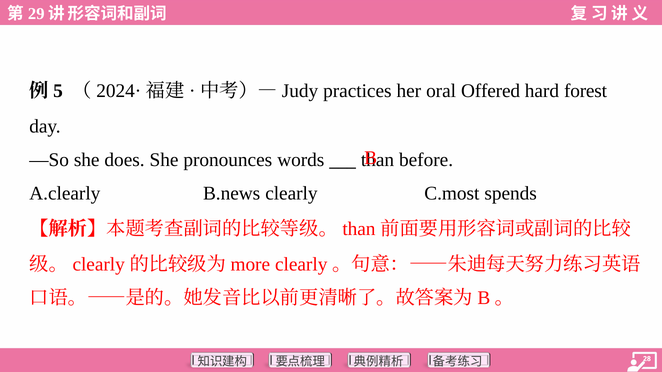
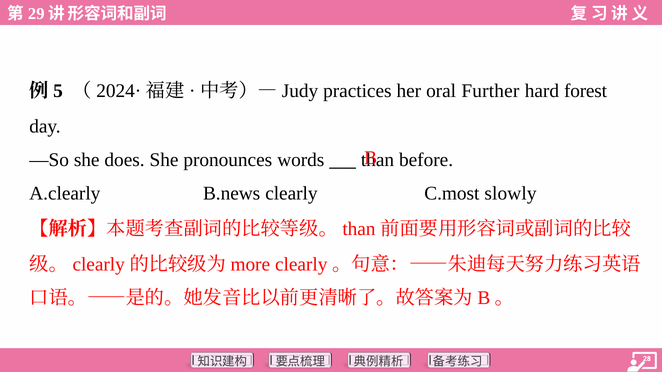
Offered: Offered -> Further (490, 91)
spends: spends -> slowly (510, 194)
